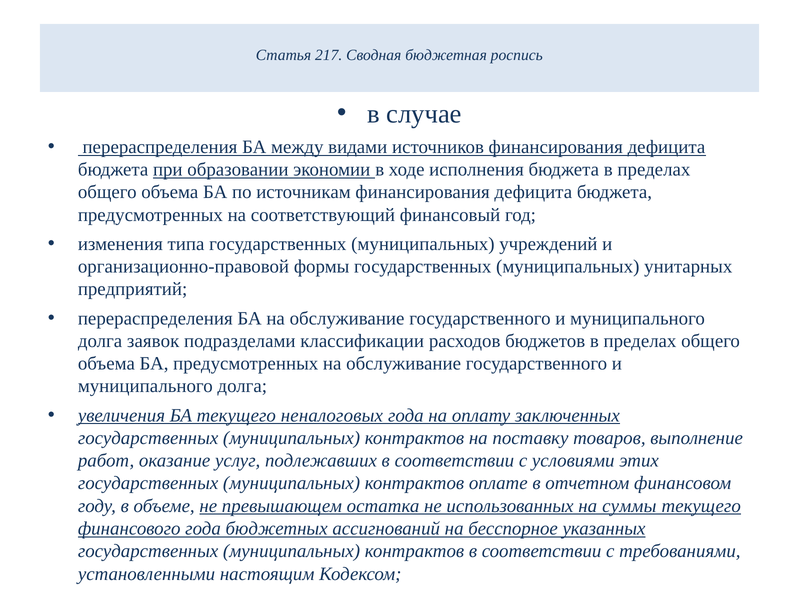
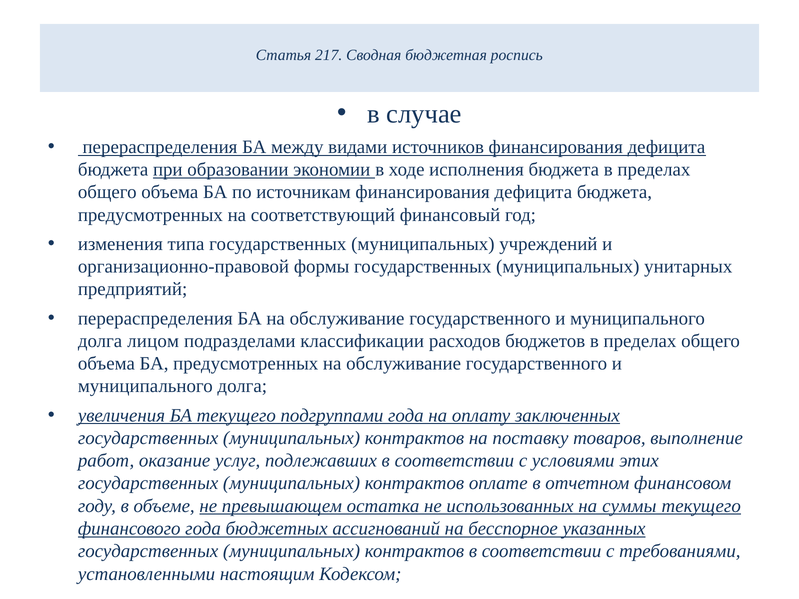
заявок: заявок -> лицом (153, 341)
неналоговых: неналоговых -> подгруппами (332, 416)
